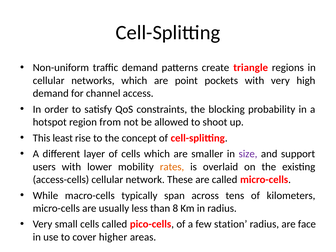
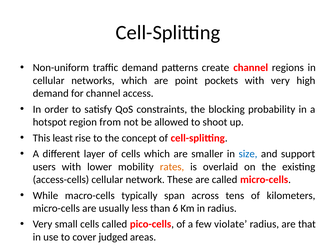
create triangle: triangle -> channel (251, 68)
size colour: purple -> blue (248, 154)
8: 8 -> 6 (175, 208)
station: station -> violate (231, 224)
face: face -> that (307, 224)
higher: higher -> judged (113, 237)
